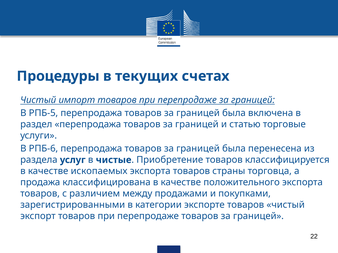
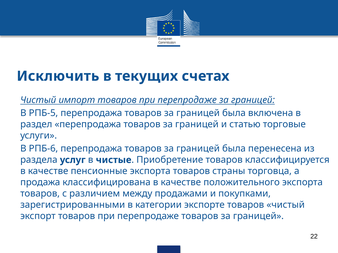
Процедуры: Процедуры -> Исключить (58, 76)
ископаемых: ископаемых -> пенсионные (99, 171)
